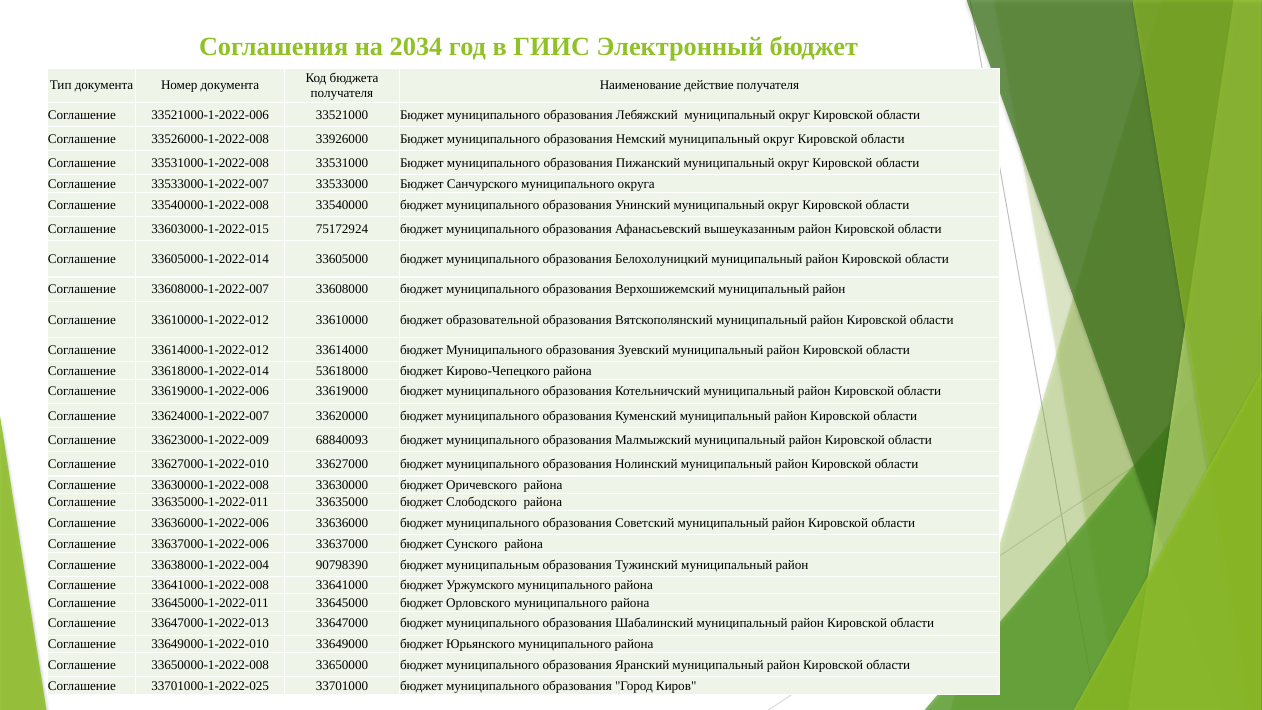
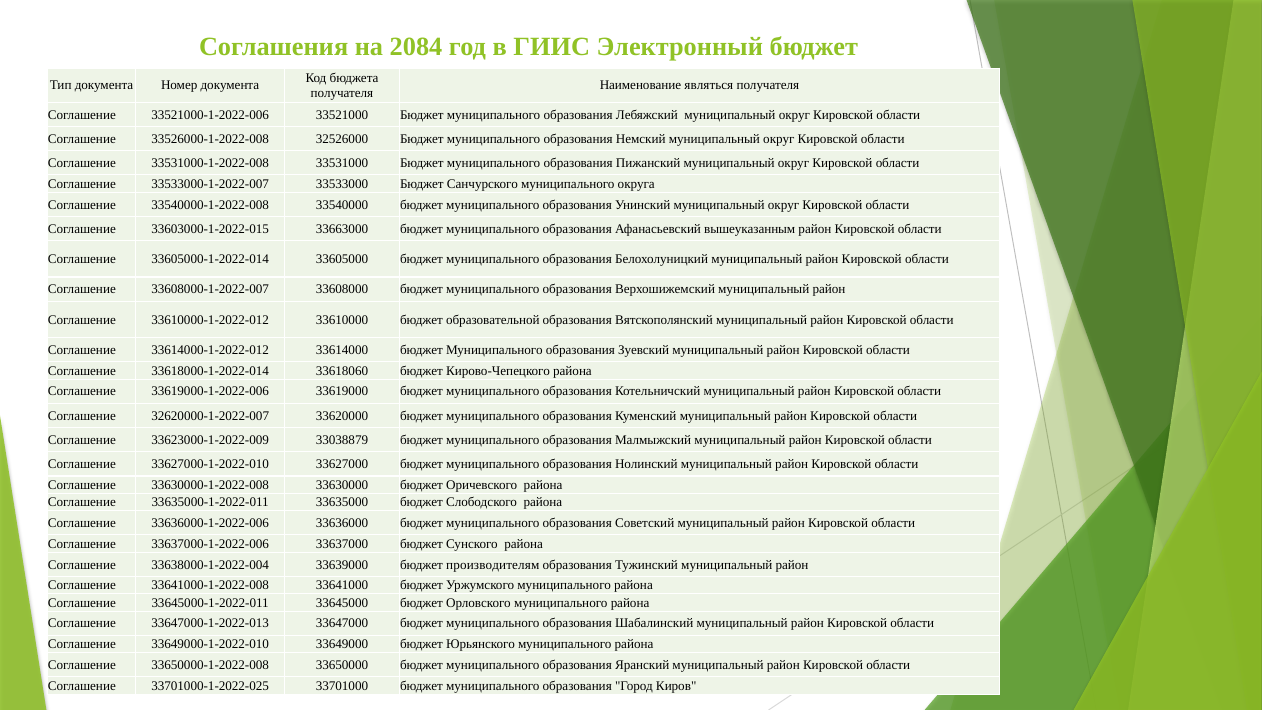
2034: 2034 -> 2084 (416, 47)
действие: действие -> являться (709, 86)
33926000: 33926000 -> 32526000 (342, 139)
75172924: 75172924 -> 33663000 (342, 229)
53618000: 53618000 -> 33618060 (342, 371)
33624000-1-2022-007: 33624000-1-2022-007 -> 32620000-1-2022-007 (210, 416)
68840093: 68840093 -> 33038879 (342, 440)
90798390: 90798390 -> 33639000 (342, 565)
муниципальным: муниципальным -> производителям (493, 565)
